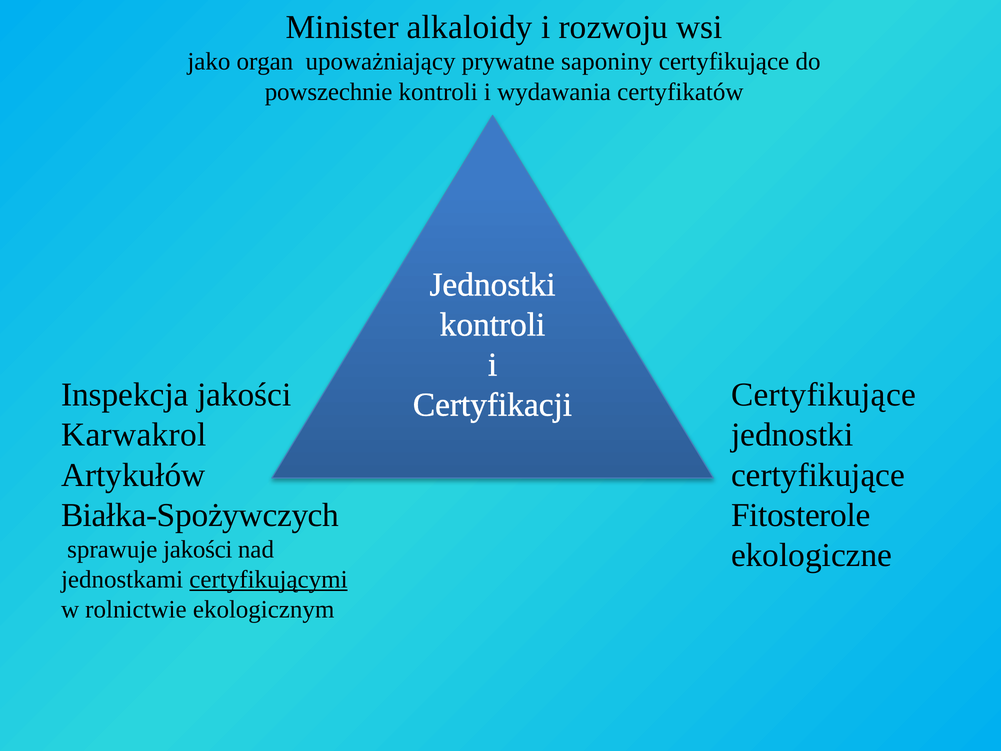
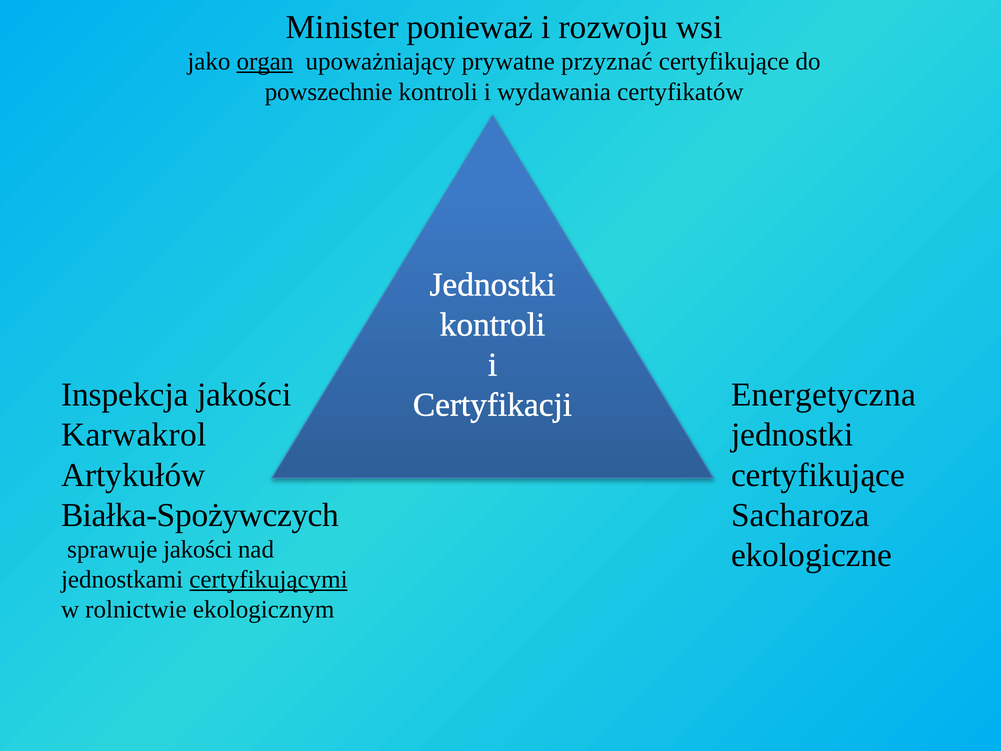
alkaloidy: alkaloidy -> ponieważ (470, 27)
organ underline: none -> present (265, 62)
saponiny: saponiny -> przyznać (607, 62)
Certyfikujące: Certyfikujące -> Energetyczna (823, 395)
Fitosterole: Fitosterole -> Sacharoza (800, 515)
